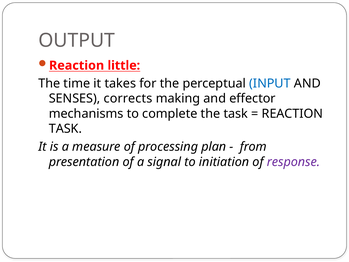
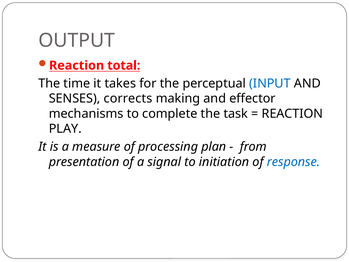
little: little -> total (124, 65)
TASK: TASK -> PLAY (65, 129)
response colour: purple -> blue (293, 162)
